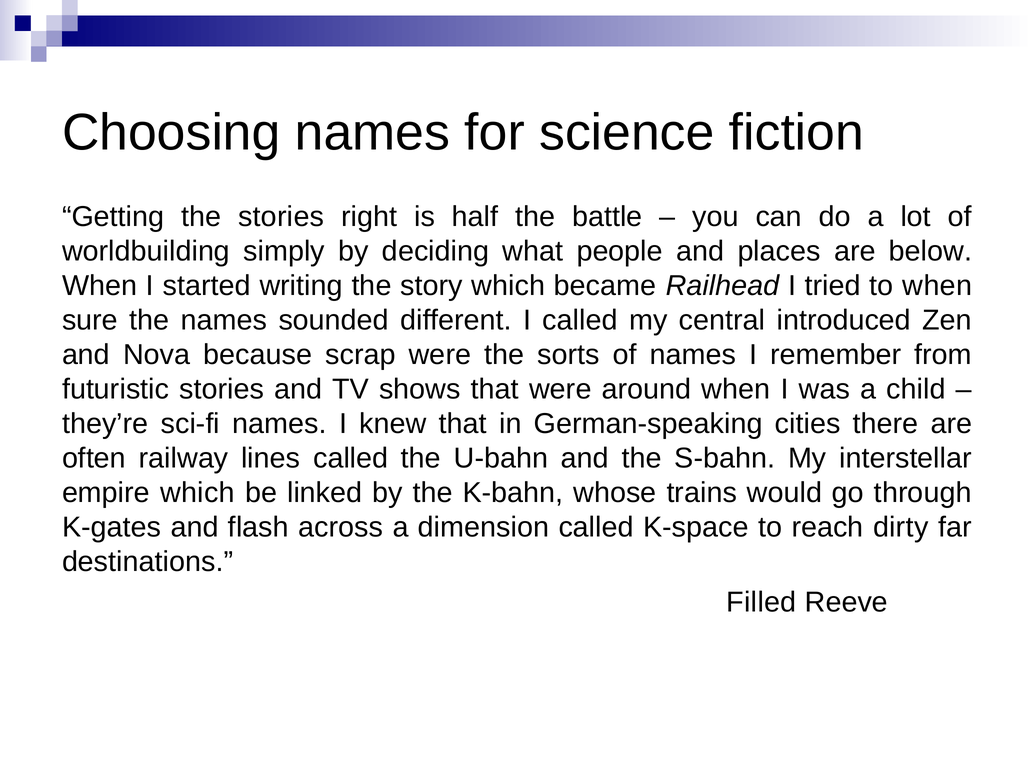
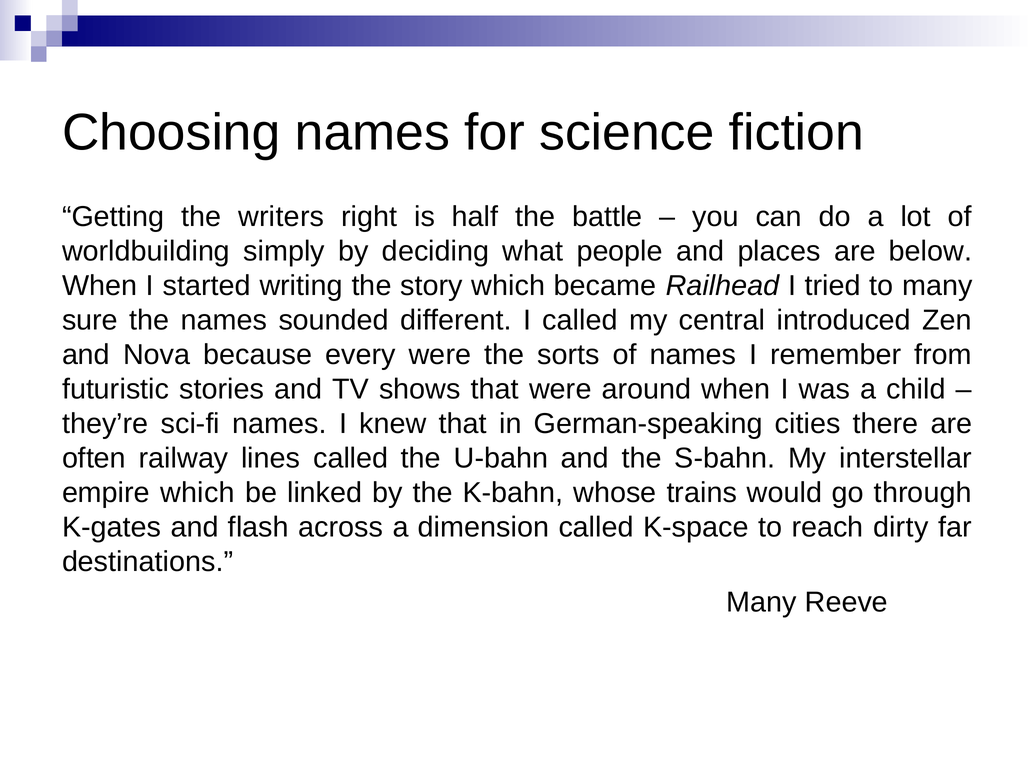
the stories: stories -> writers (281, 217)
to when: when -> many (937, 286)
scrap: scrap -> every (360, 355)
Filled: Filled -> Many (762, 602)
